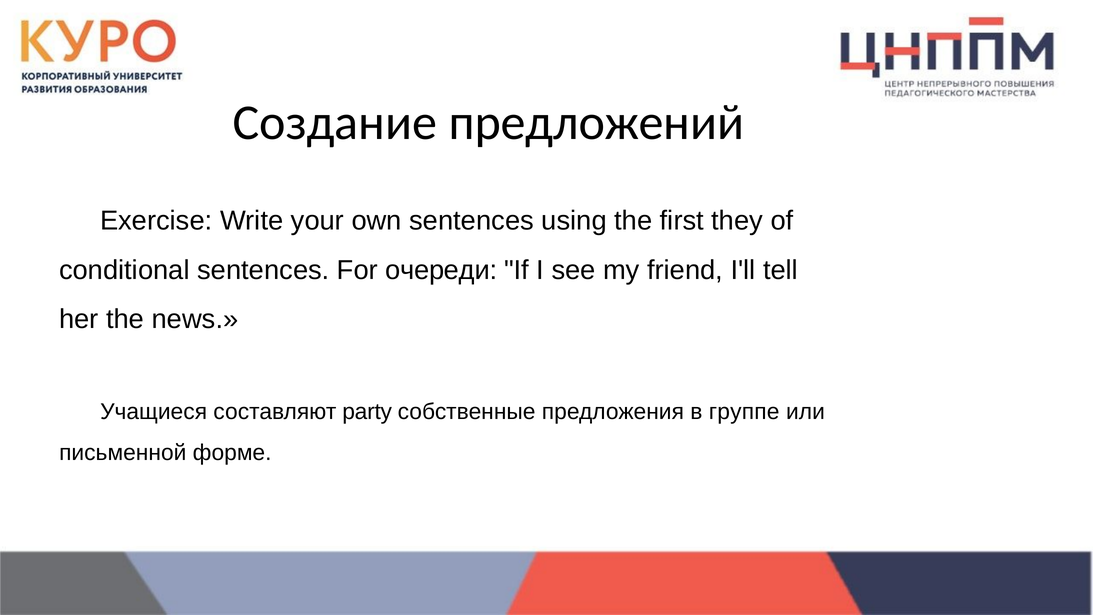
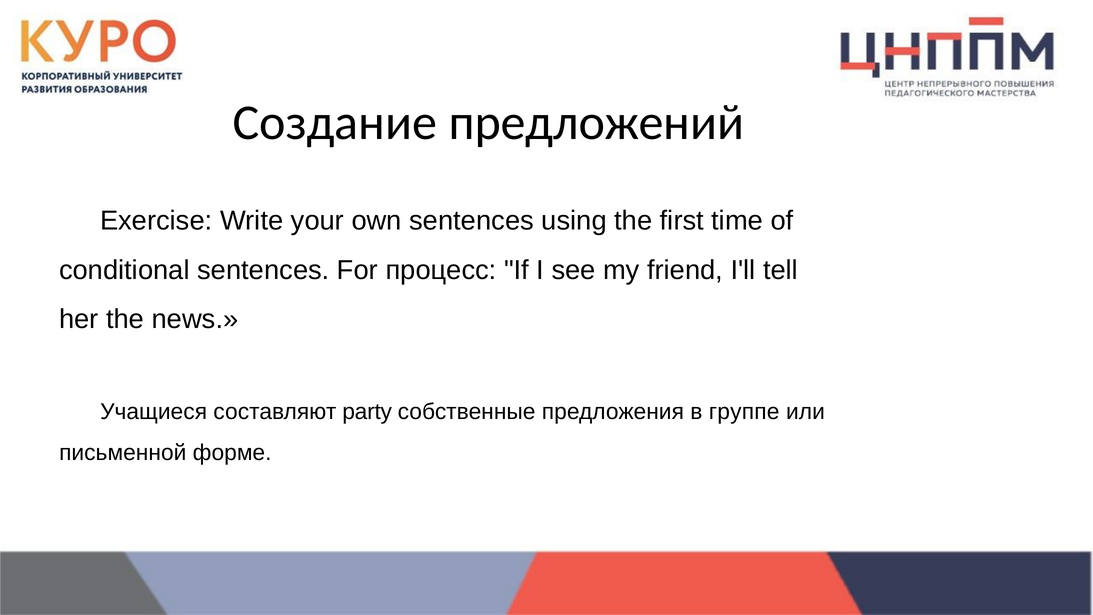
they: they -> time (737, 221)
очереди: очереди -> процесс (441, 270)
